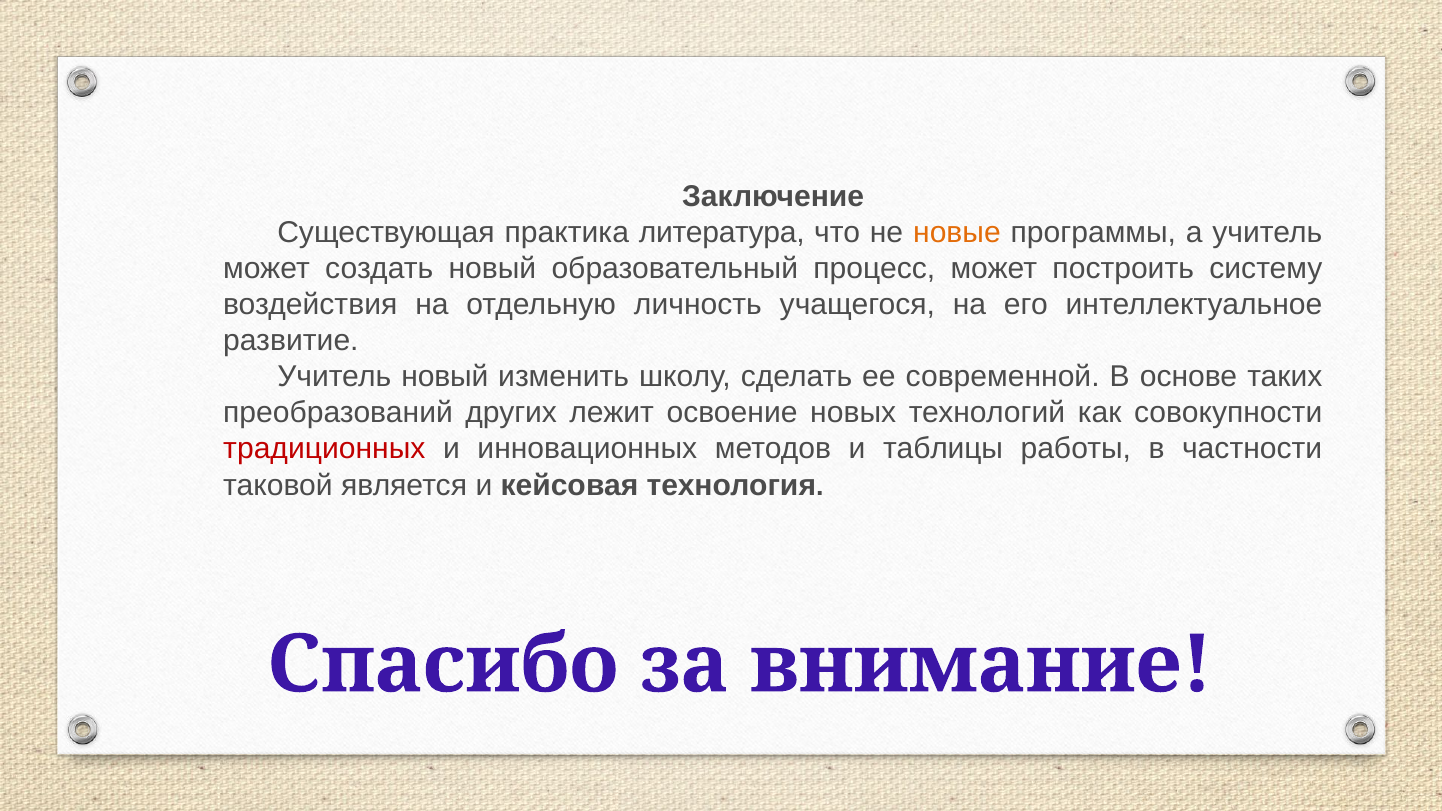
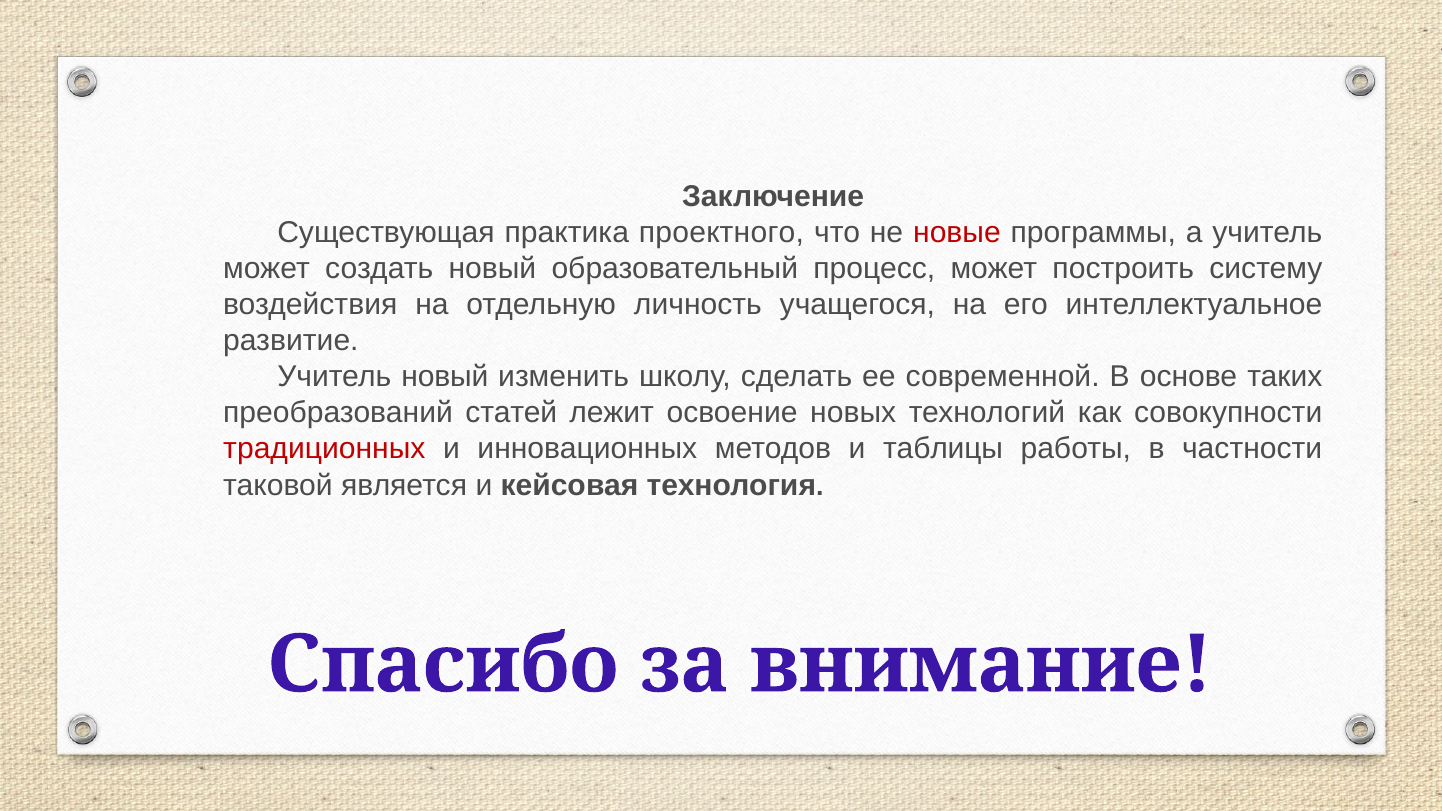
литература: литература -> проектного (721, 233)
новые colour: orange -> red (957, 233)
других: других -> статей (511, 413)
